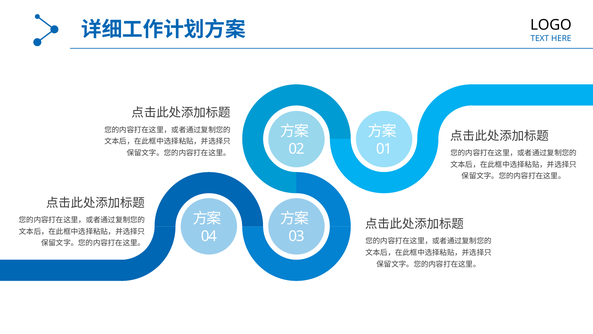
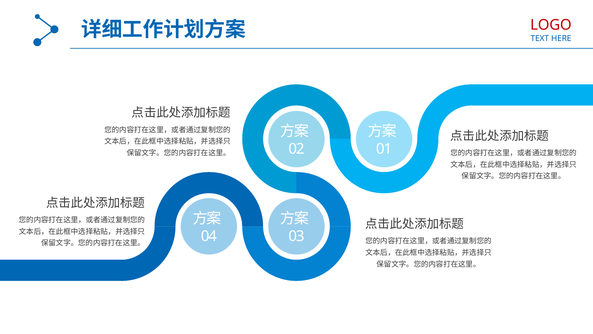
LOGO colour: black -> red (551, 25)
